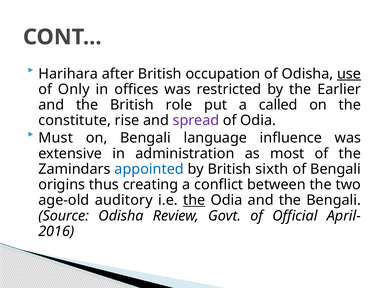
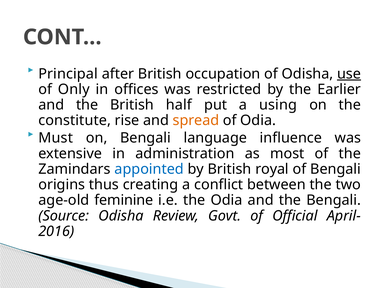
Harihara: Harihara -> Principal (68, 74)
role: role -> half (179, 105)
called: called -> using (278, 105)
spread colour: purple -> orange (196, 120)
sixth: sixth -> royal (272, 169)
auditory: auditory -> feminine (124, 200)
the underline: present -> none (194, 200)
